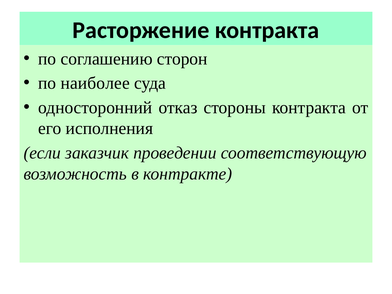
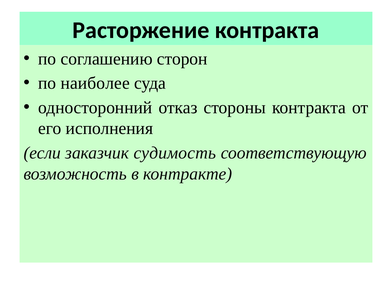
проведении: проведении -> судимость (175, 153)
